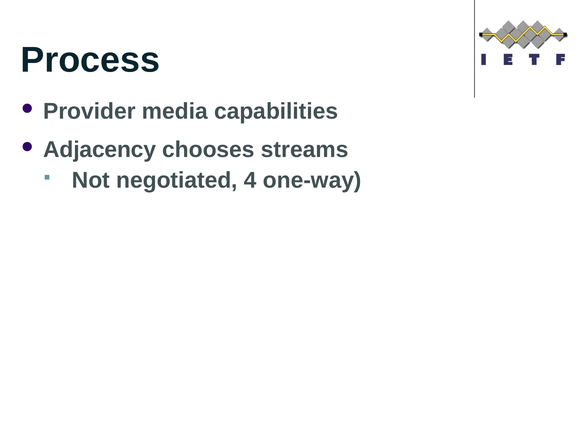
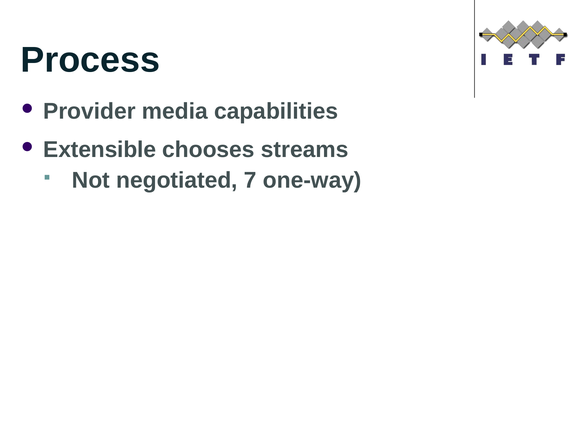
Adjacency: Adjacency -> Extensible (100, 150)
4: 4 -> 7 (250, 181)
